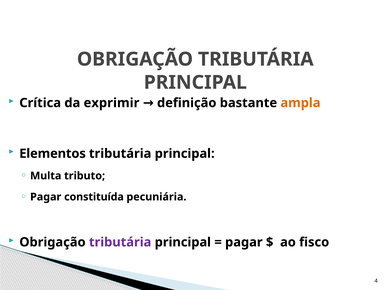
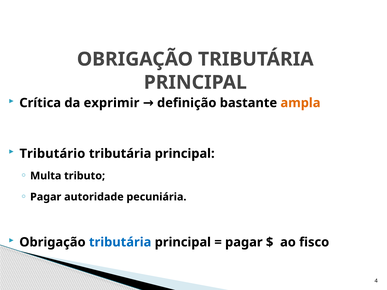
Elementos: Elementos -> Tributário (52, 154)
constituída: constituída -> autoridade (94, 197)
tributária colour: purple -> blue (120, 242)
